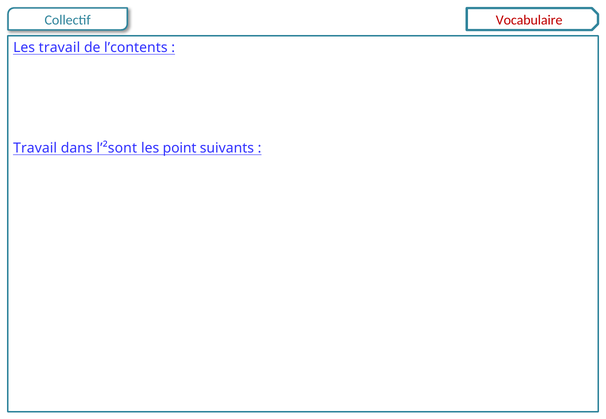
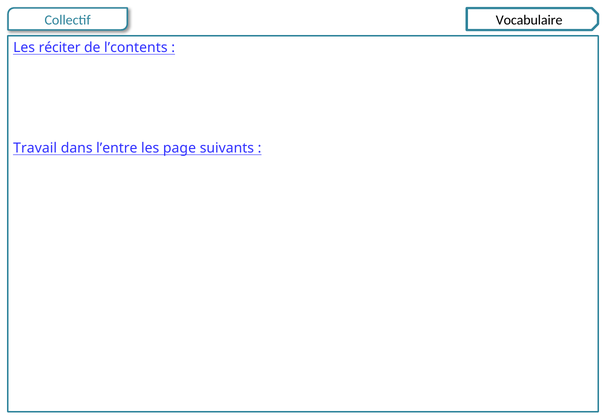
Vocabulaire colour: red -> black (529, 20)
Les travail: travail -> réciter (60, 48)
l’²sont: l’²sont -> l’entre (117, 149)
point: point -> page (179, 149)
